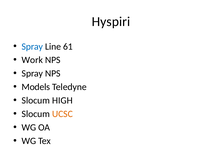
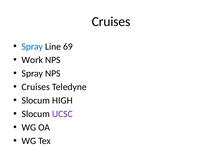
Hyspiri: Hyspiri -> Cruises (111, 21)
61: 61 -> 69 (68, 46)
Models: Models -> Cruises (36, 87)
UCSC colour: orange -> purple (62, 114)
